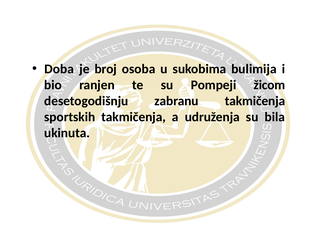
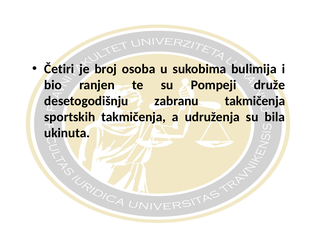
Doba: Doba -> Četiri (59, 69)
žicom: žicom -> druže (269, 85)
